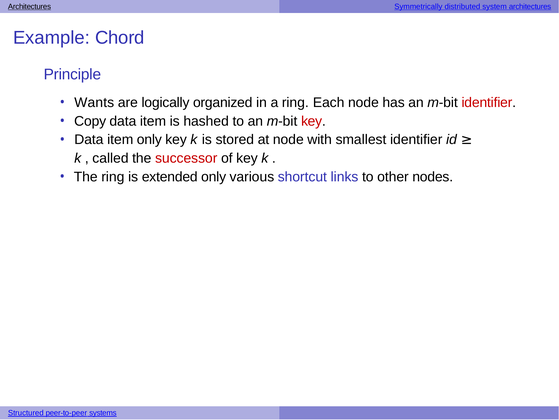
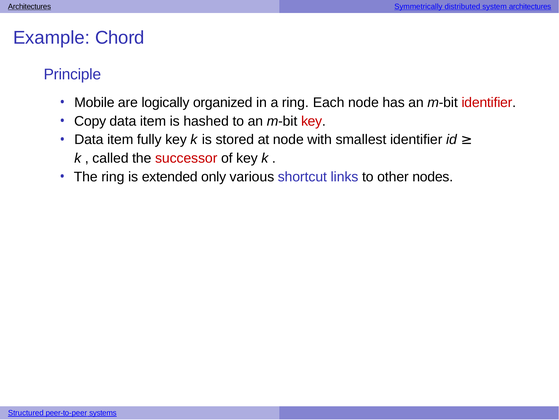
Wants: Wants -> Mobile (94, 102)
item only: only -> fully (149, 140)
